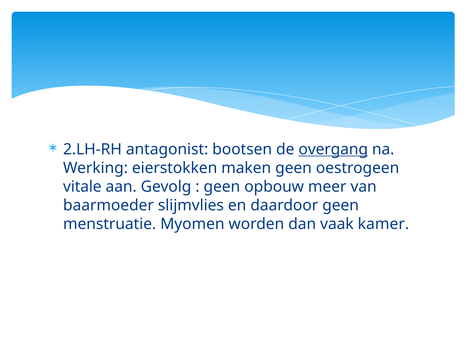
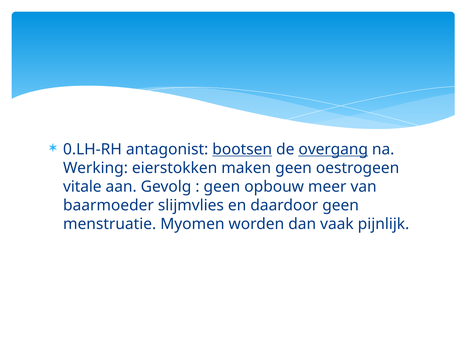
2.LH-RH: 2.LH-RH -> 0.LH-RH (92, 149)
bootsen underline: none -> present (242, 149)
kamer: kamer -> pijnlijk (384, 224)
